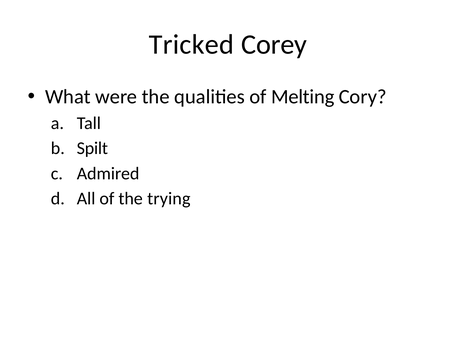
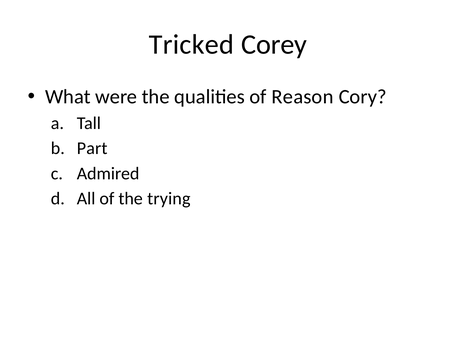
Melting: Melting -> Reason (303, 97)
Spilt: Spilt -> Part (92, 149)
